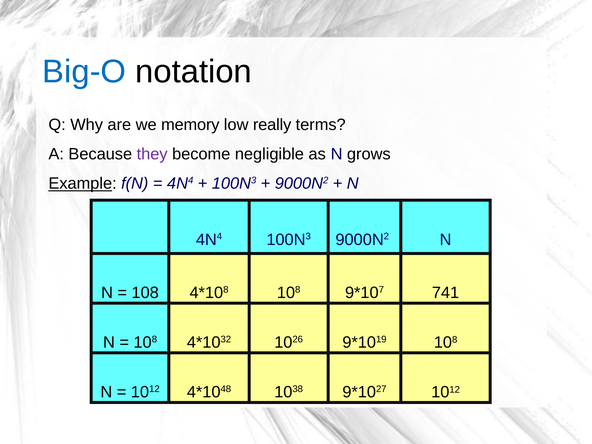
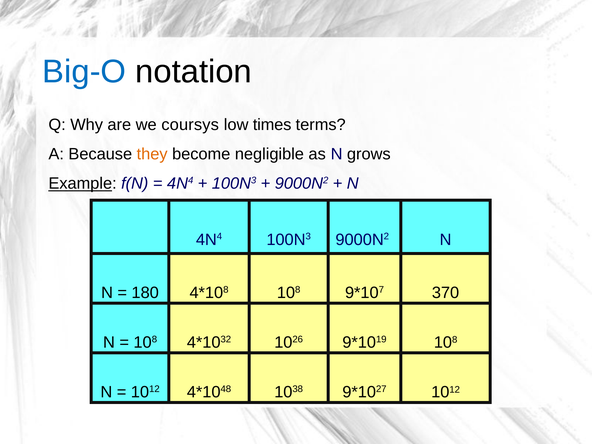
memory: memory -> coursys (190, 125)
really: really -> times (272, 125)
they colour: purple -> orange (152, 154)
108: 108 -> 180 (145, 293)
741: 741 -> 370 (446, 293)
